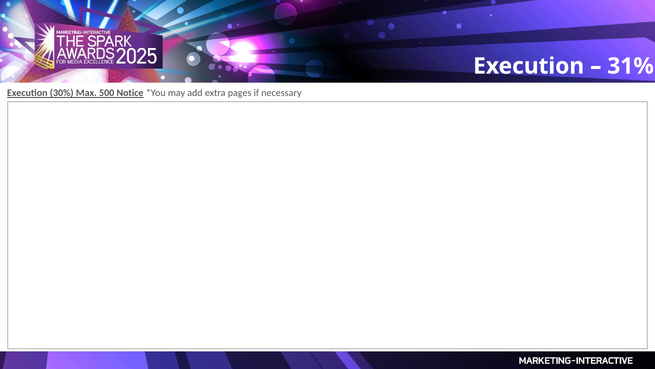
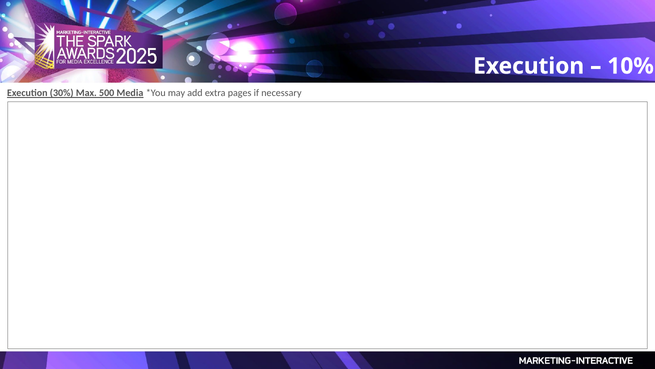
31%: 31% -> 10% (631, 66)
Notice: Notice -> Media (130, 93)
